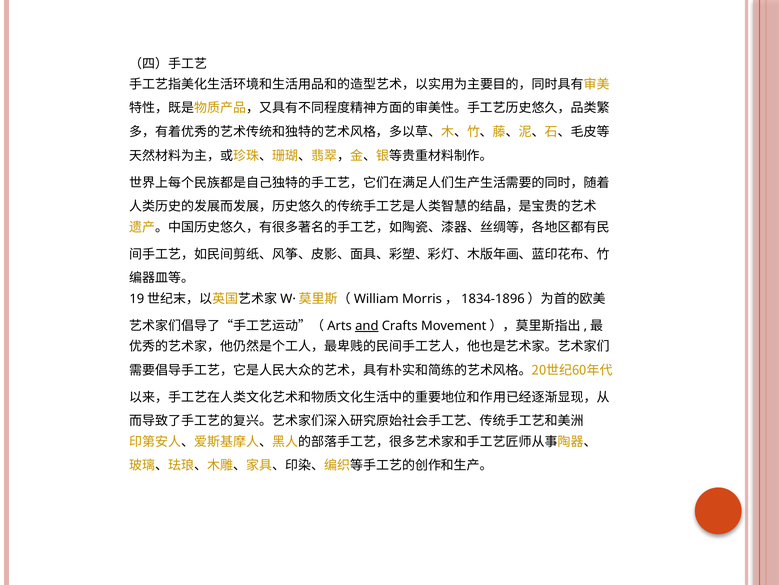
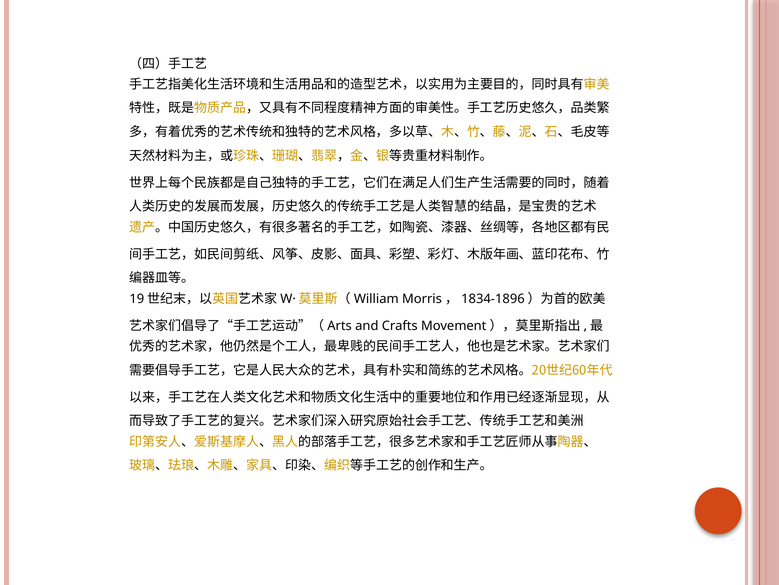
and underline: present -> none (367, 325)
